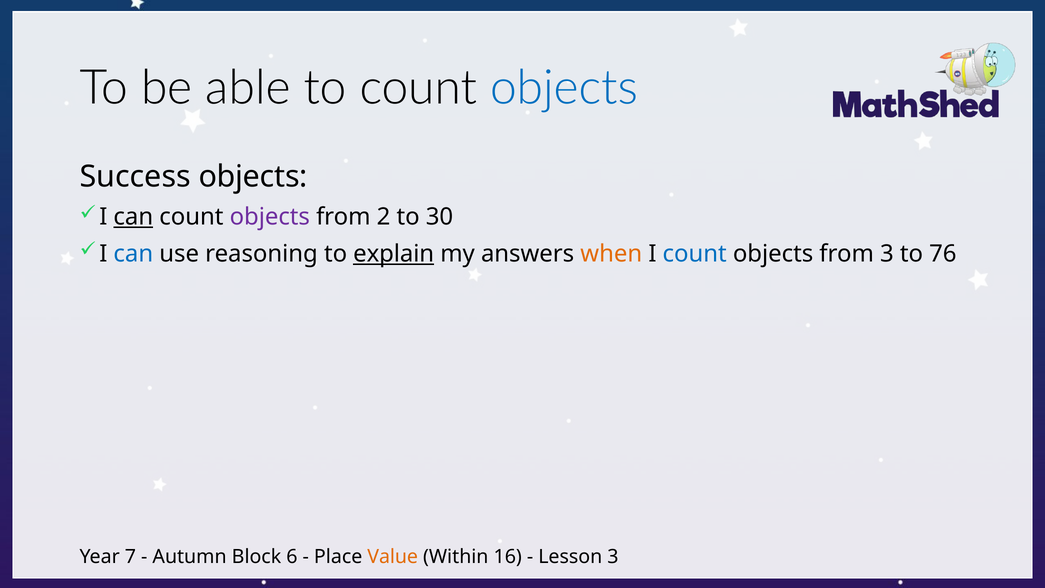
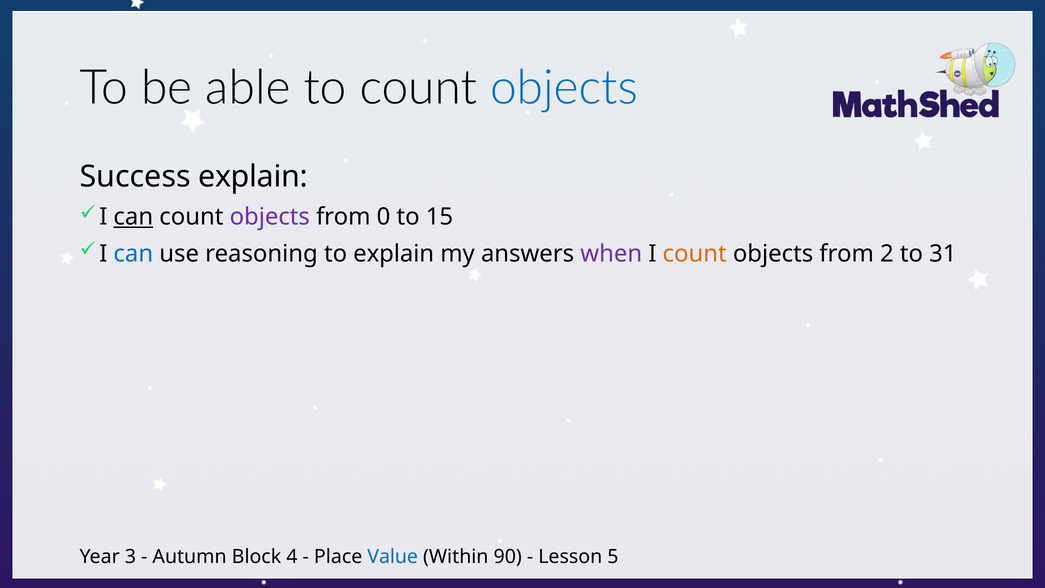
Success objects: objects -> explain (253, 177)
2: 2 -> 0 (384, 217)
30: 30 -> 15 (439, 217)
explain underline: present -> none (394, 254)
when colour: orange -> purple (611, 254)
count colour: blue -> orange (695, 254)
from 3: 3 -> 2 (887, 254)
76: 76 -> 31 (943, 254)
7: 7 -> 3 (130, 557)
6: 6 -> 4 (292, 557)
Value colour: orange -> blue (393, 557)
16: 16 -> 90 (508, 557)
Lesson 3: 3 -> 5 (613, 557)
